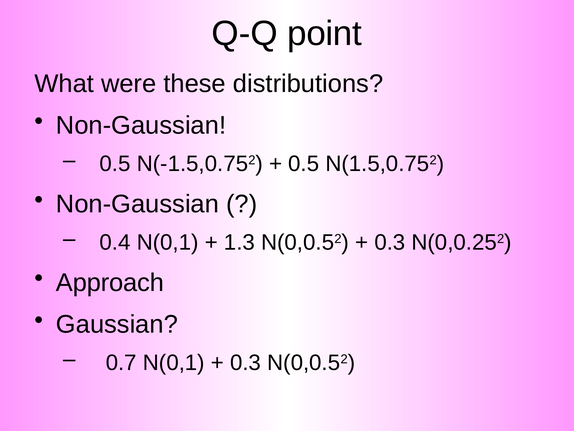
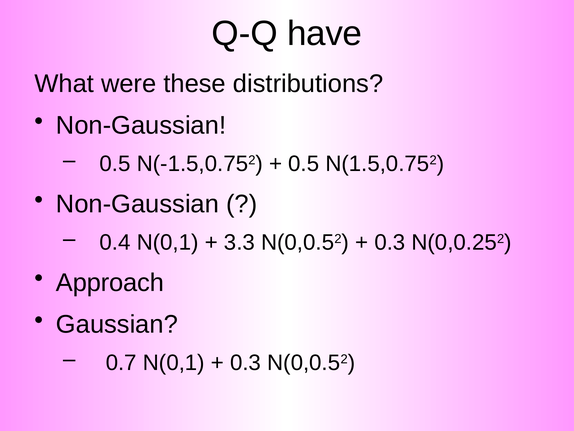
point: point -> have (325, 34)
1.3: 1.3 -> 3.3 (239, 242)
